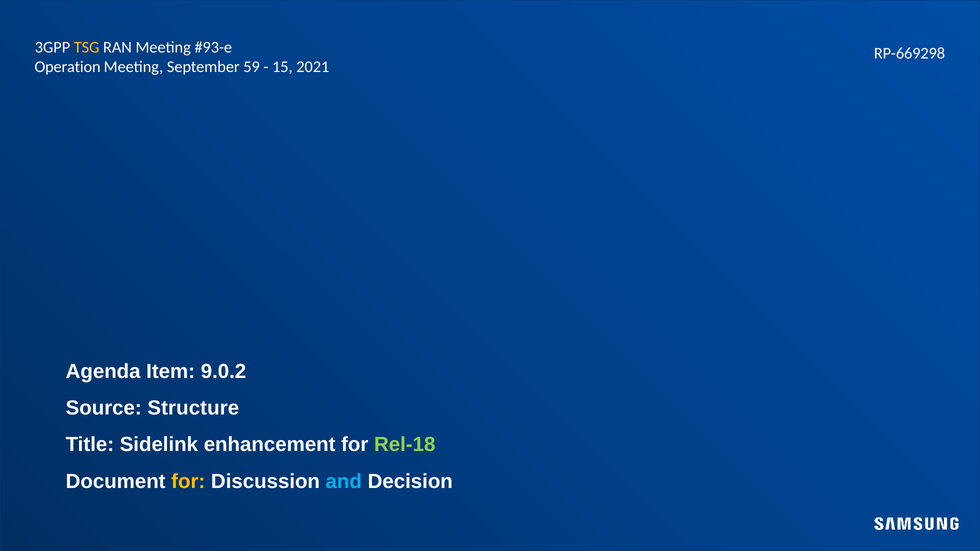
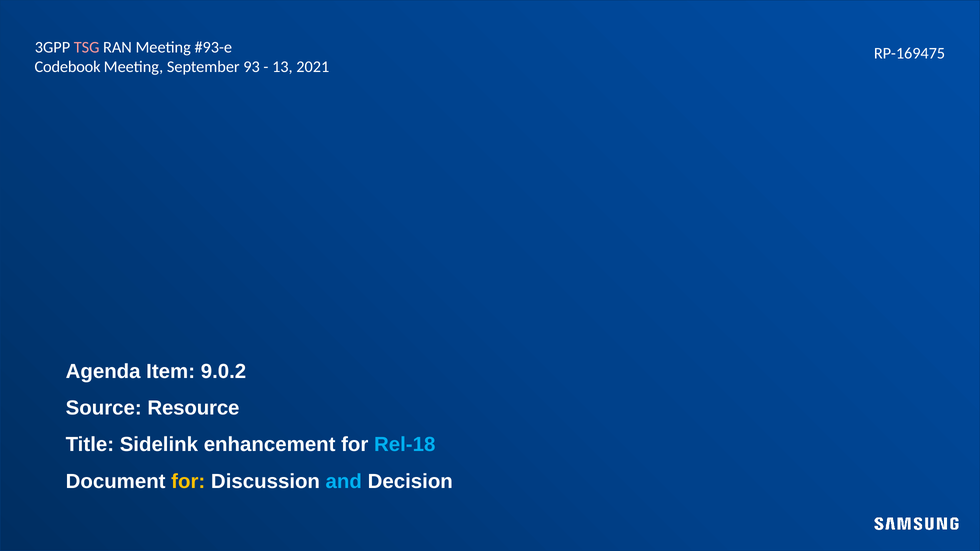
TSG colour: yellow -> pink (87, 47)
RP-669298: RP-669298 -> RP-169475 (909, 54)
Operation: Operation -> Codebook (68, 67)
59: 59 -> 93 (252, 67)
15: 15 -> 13 (282, 67)
Structure: Structure -> Resource (193, 408)
Rel-18 colour: light green -> light blue (405, 445)
